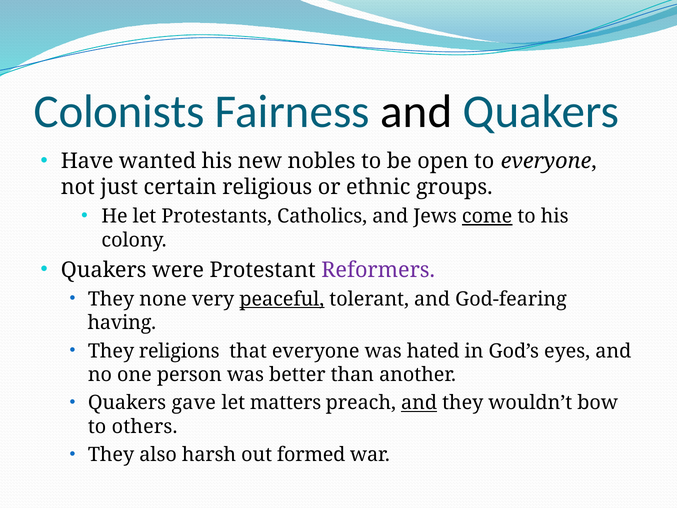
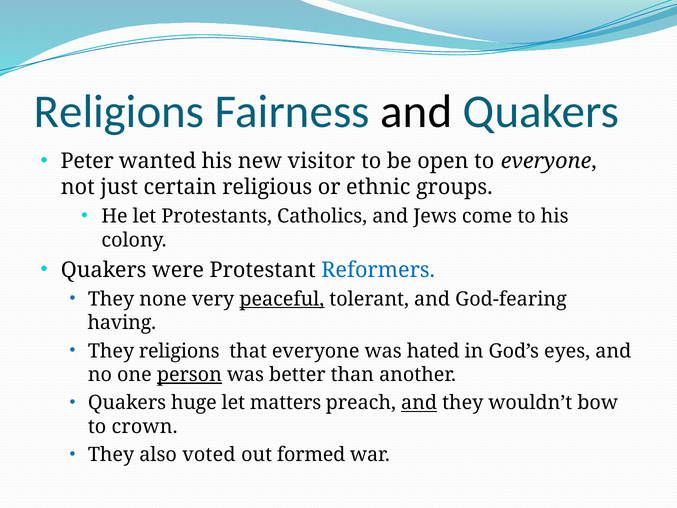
Colonists: Colonists -> Religions (119, 112)
Have: Have -> Peter (87, 161)
nobles: nobles -> visitor (321, 161)
come underline: present -> none (487, 216)
Reformers colour: purple -> blue (378, 270)
person underline: none -> present (189, 375)
gave: gave -> huge (194, 403)
others: others -> crown (145, 426)
harsh: harsh -> voted (209, 455)
